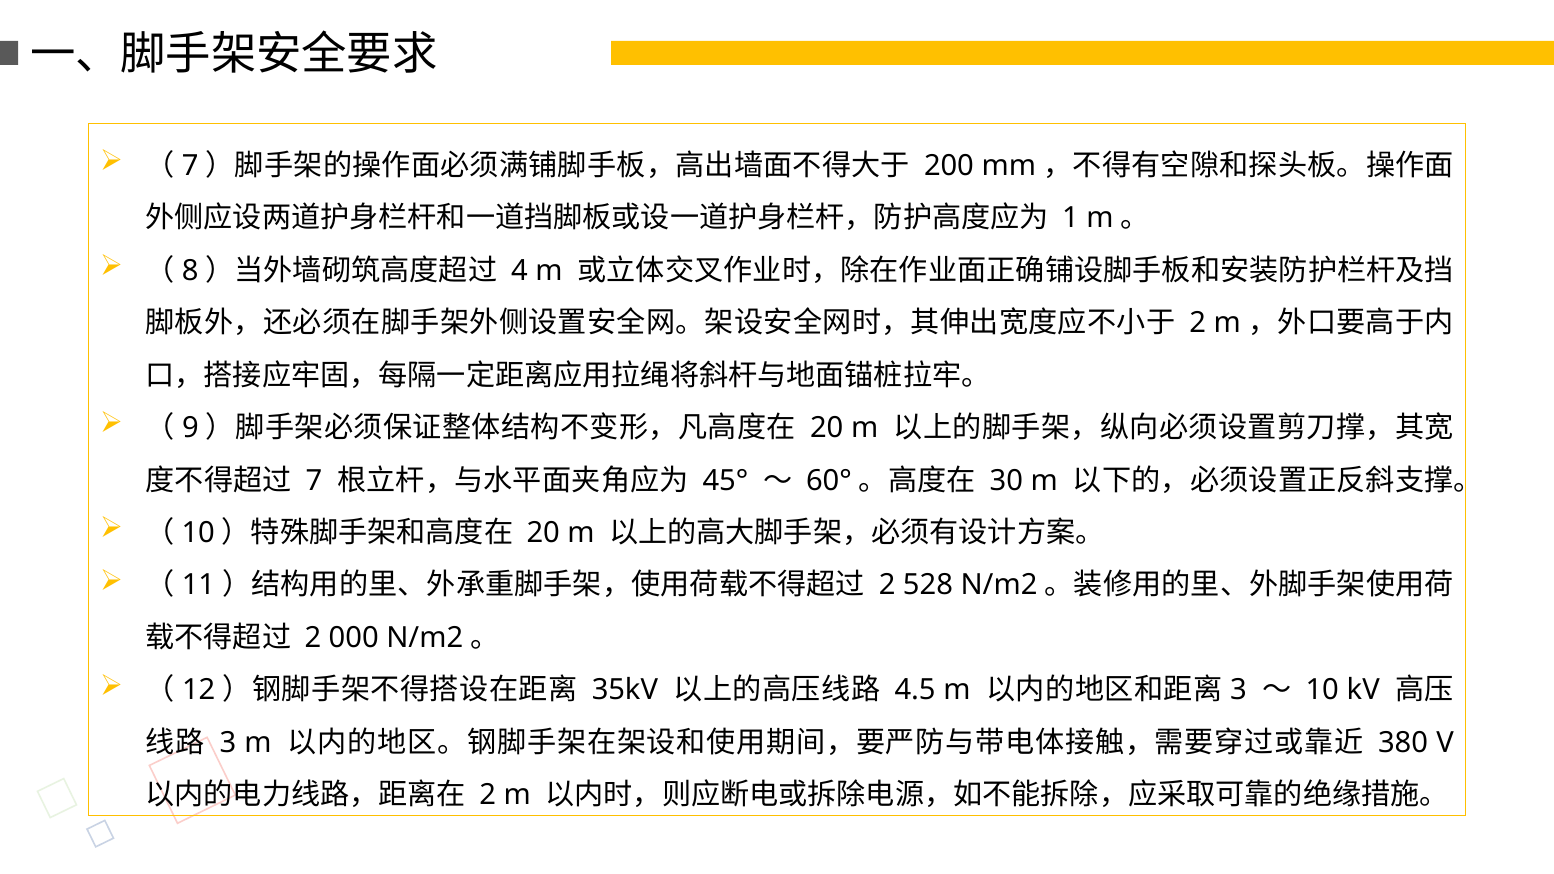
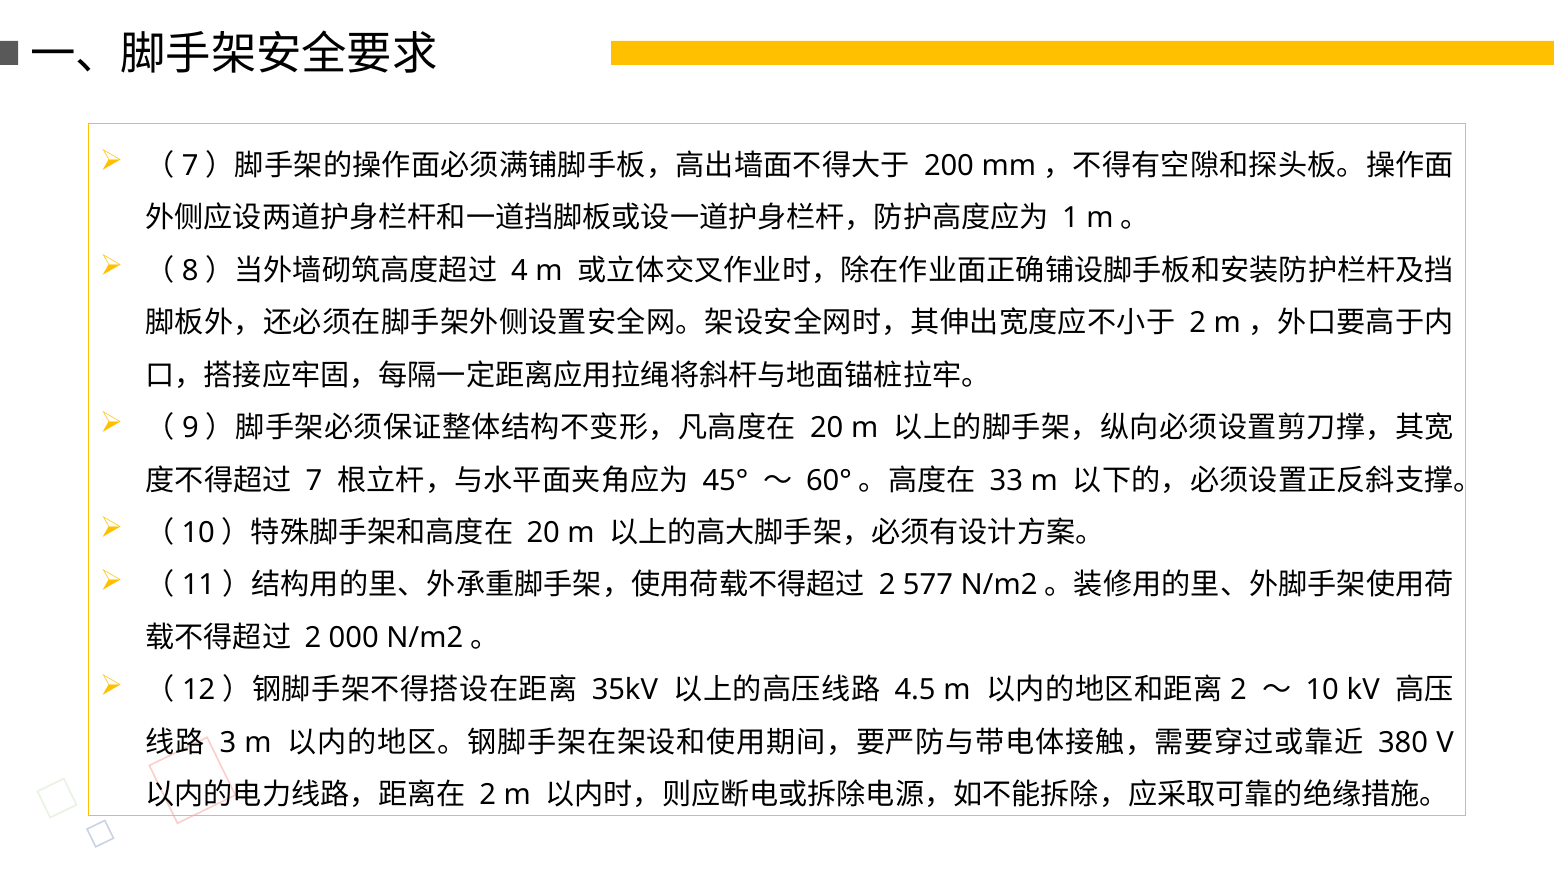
30: 30 -> 33 (1006, 480)
528: 528 -> 577 (928, 585)
3: 3 -> 2 (1238, 690)
